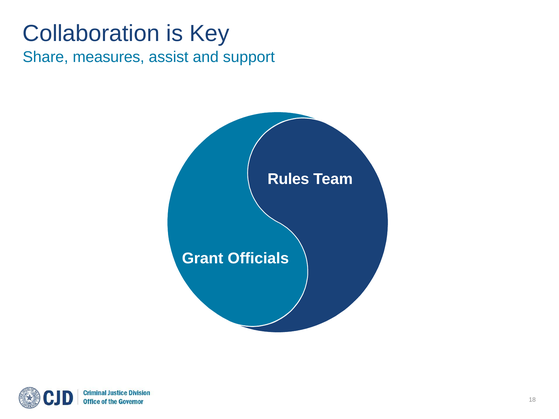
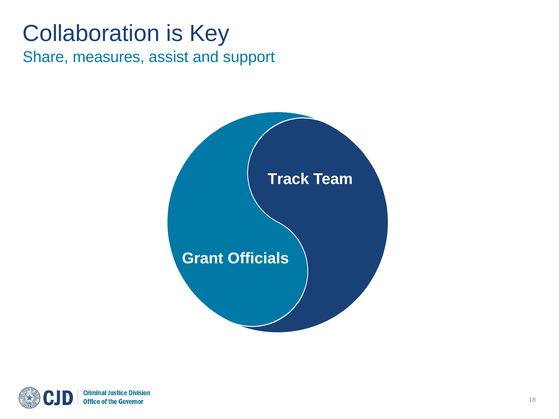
Rules: Rules -> Track (288, 179)
